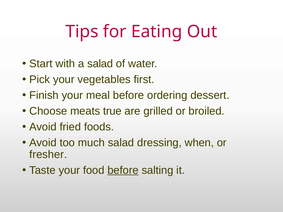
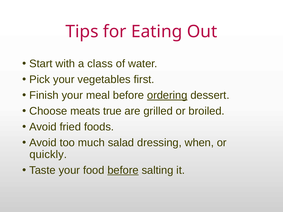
a salad: salad -> class (100, 64)
ordering underline: none -> present (167, 95)
fresher: fresher -> quickly (48, 155)
